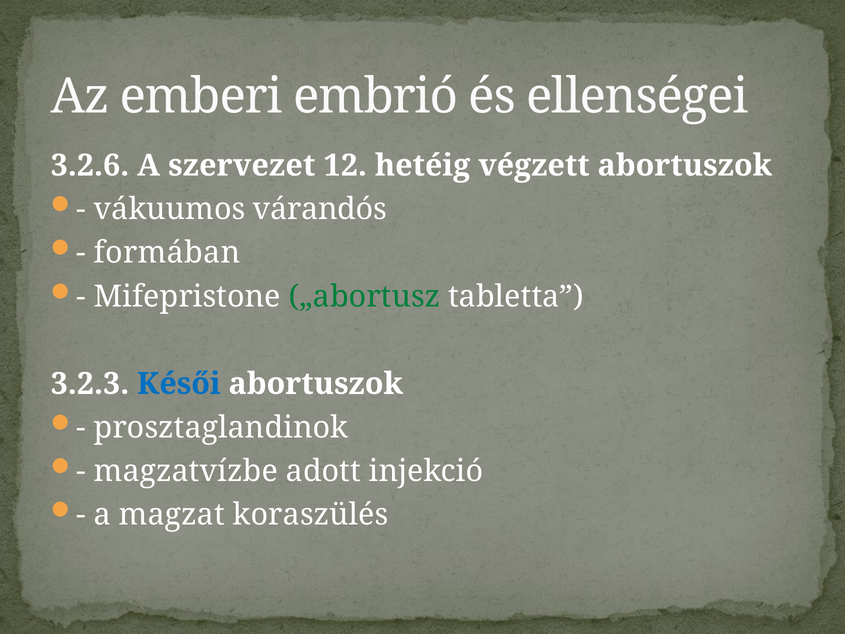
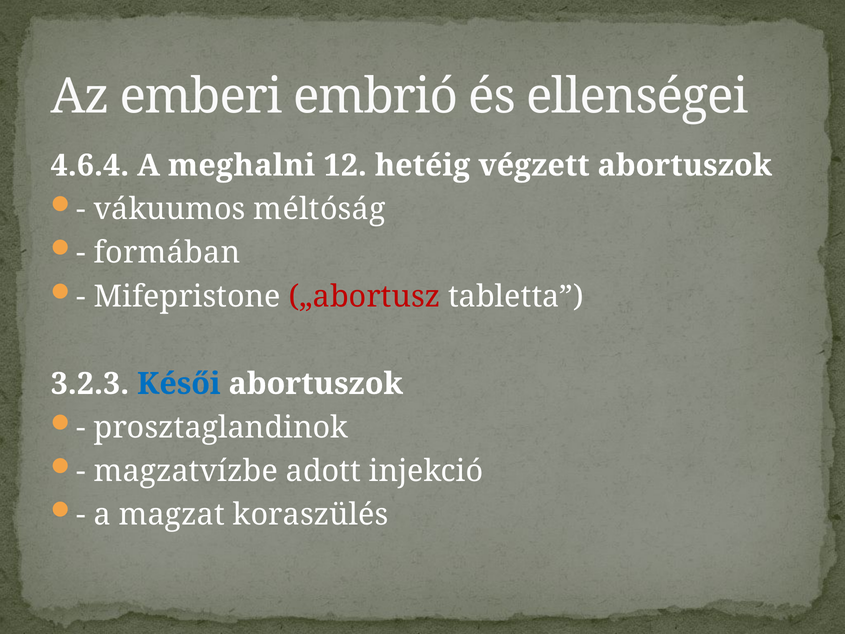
3.2.6: 3.2.6 -> 4.6.4 (90, 165)
szervezet: szervezet -> meghalni (242, 165)
várandós: várandós -> méltóság (320, 209)
„abortusz colour: green -> red (365, 296)
